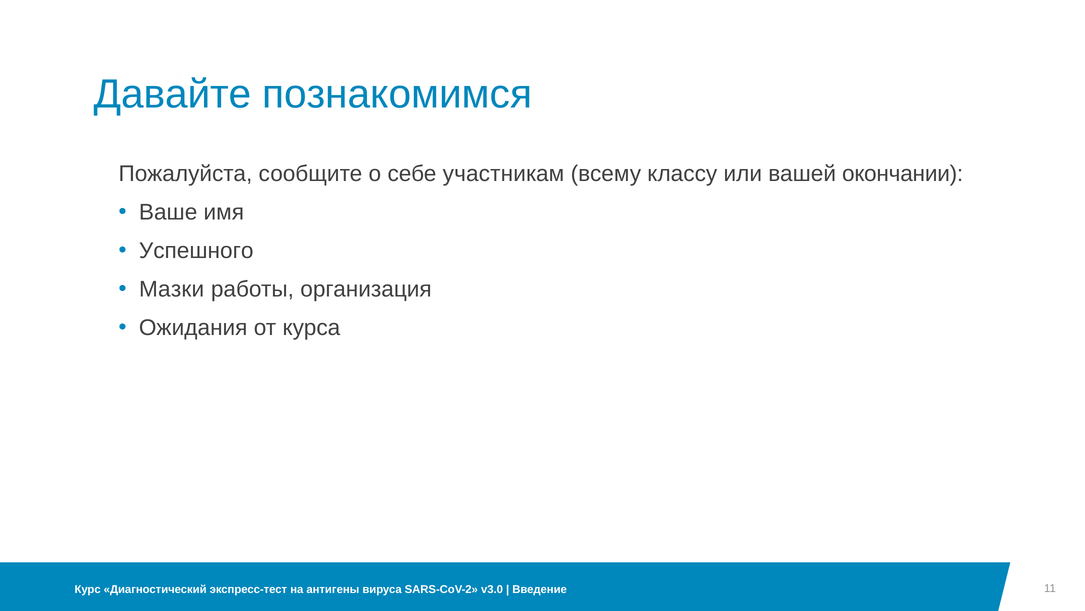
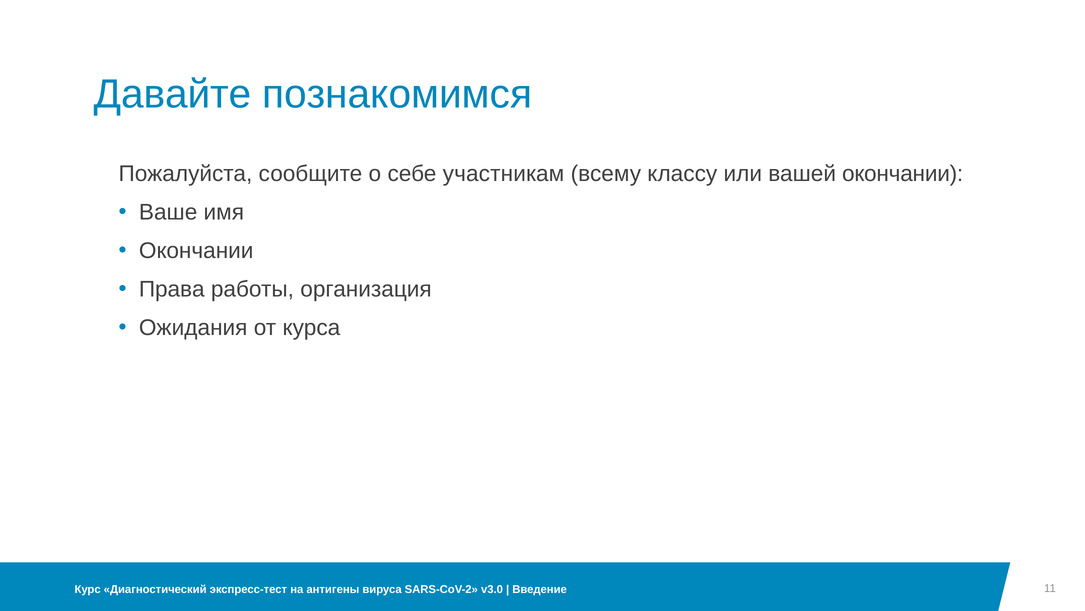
Успешного: Успешного -> Окончании (196, 251)
Мазки: Мазки -> Права (172, 289)
